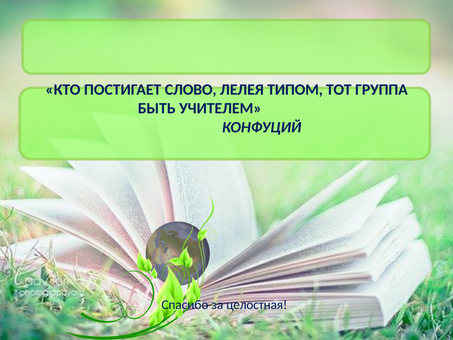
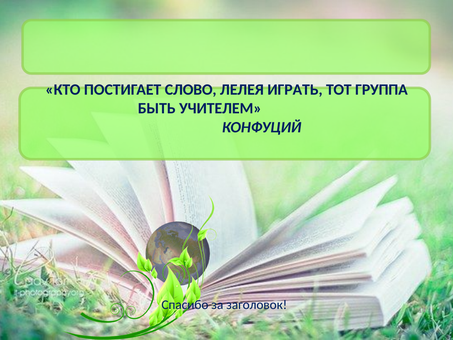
ТИПОМ: ТИПОМ -> ИГРАТЬ (295, 89)
целостная: целостная -> заголовок (257, 305)
